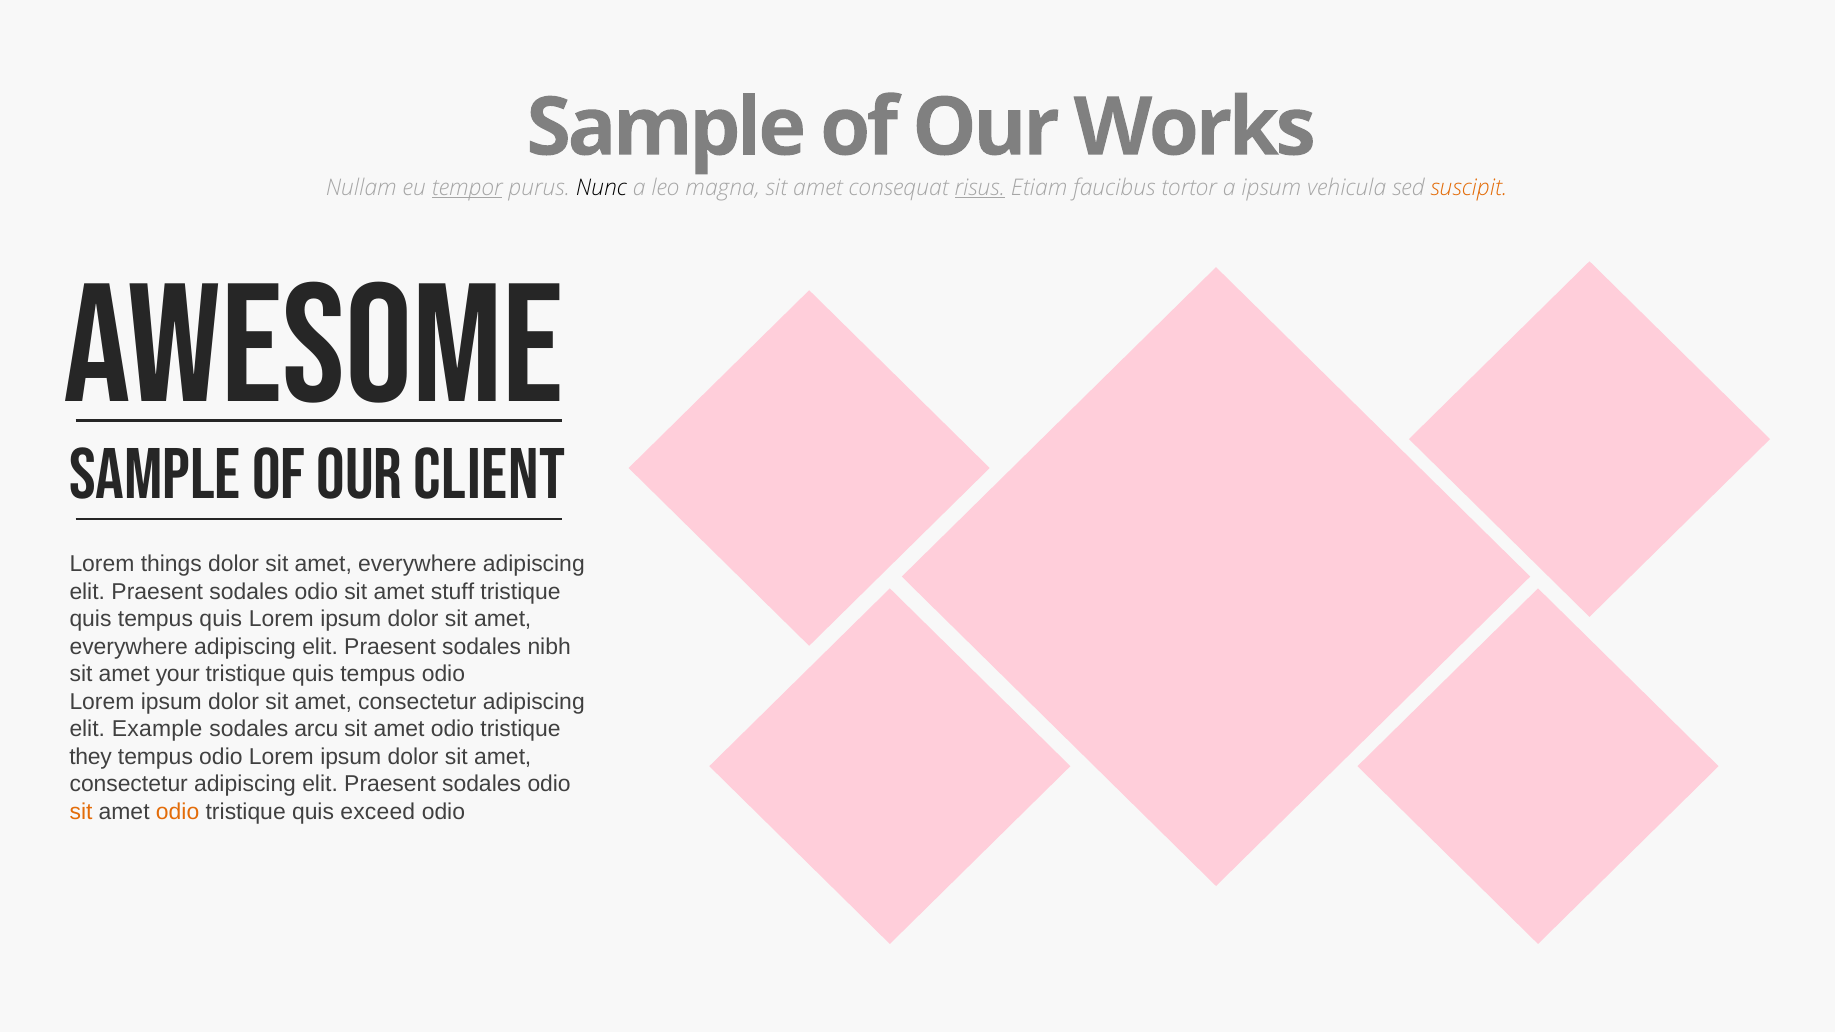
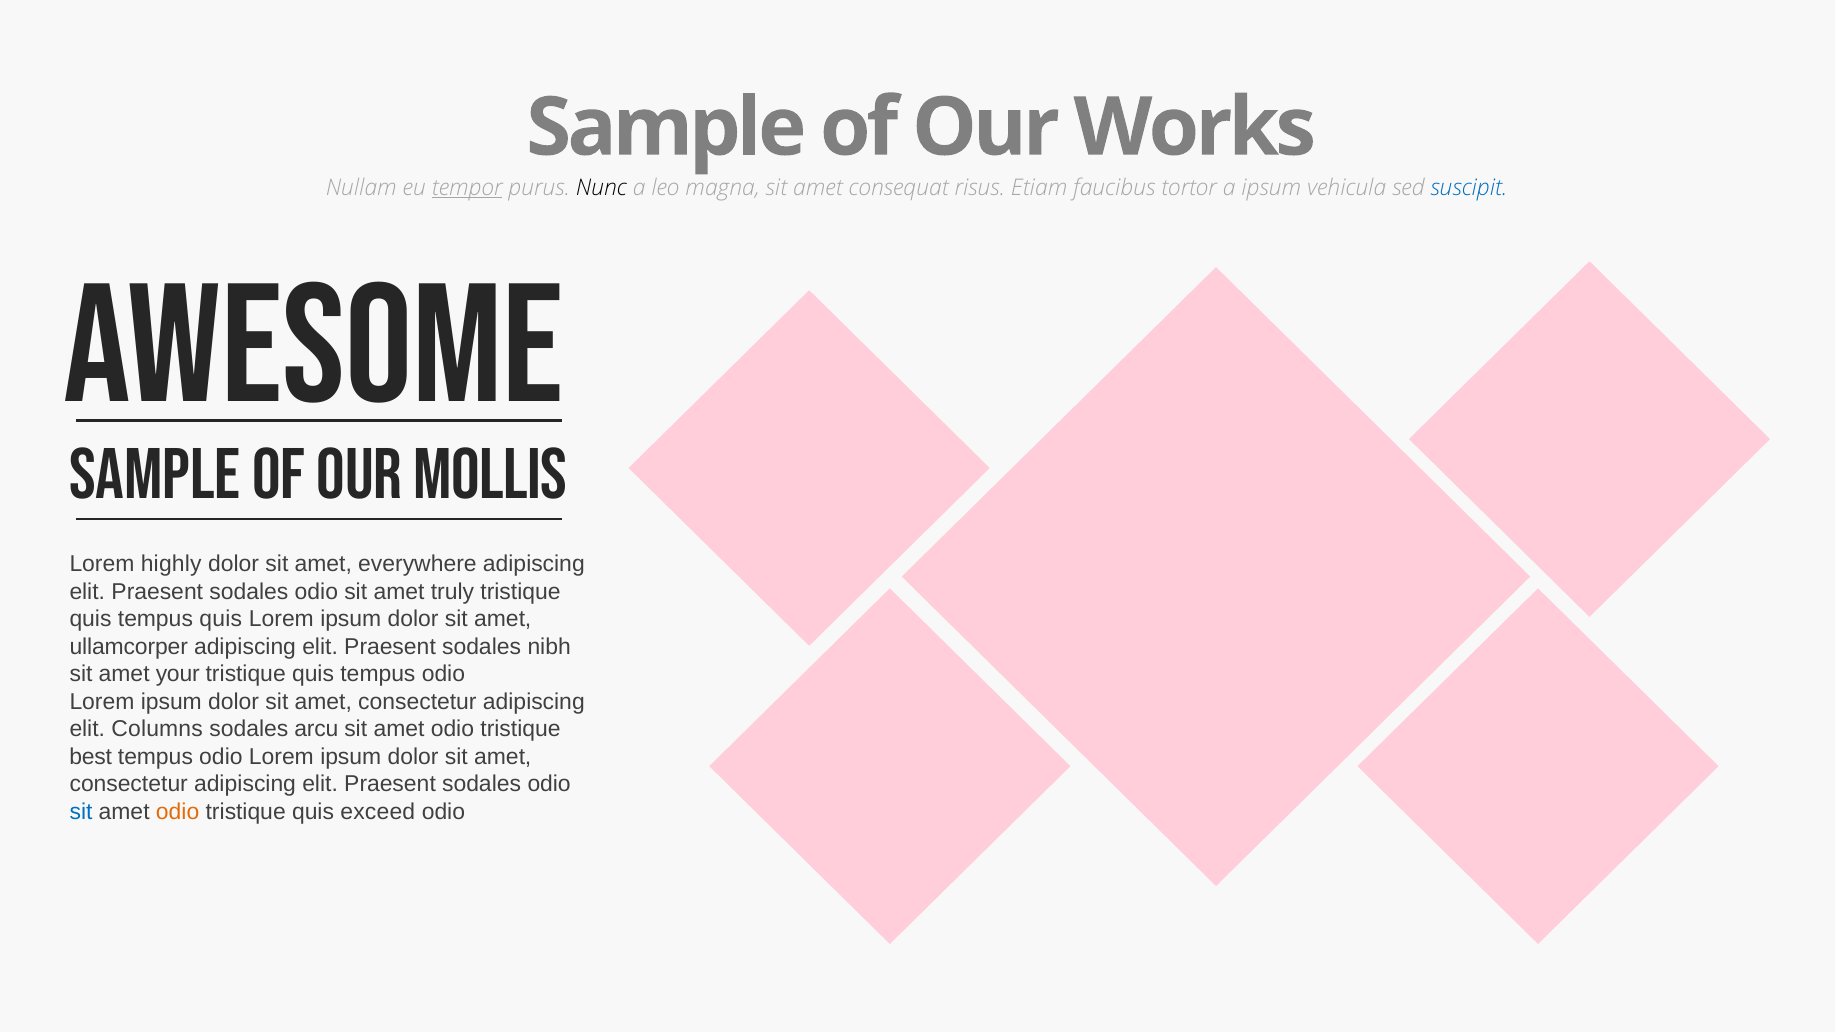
risus underline: present -> none (980, 188)
suscipit colour: orange -> blue (1469, 188)
client: client -> mollis (490, 475)
things: things -> highly (171, 564)
stuff: stuff -> truly (452, 592)
everywhere: everywhere -> ullamcorper (129, 647)
Example: Example -> Columns (157, 729)
they: they -> best (91, 757)
sit colour: orange -> blue (81, 812)
